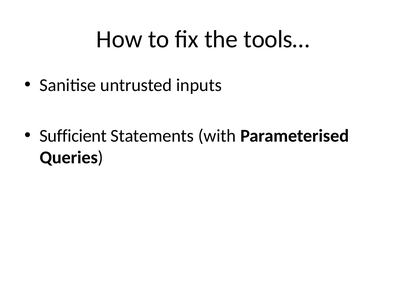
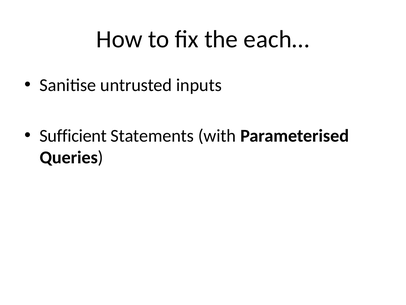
tools…: tools… -> each… (276, 39)
